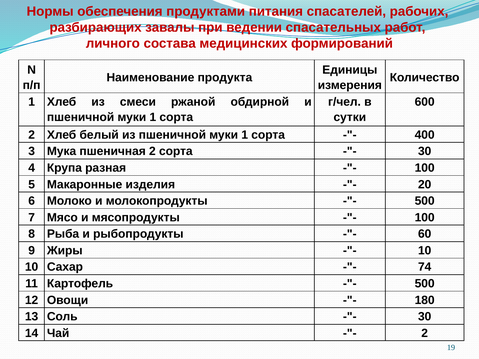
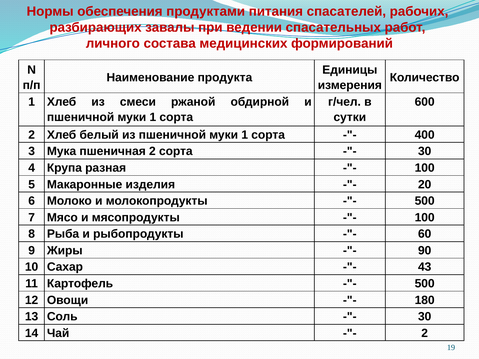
10: 10 -> 90 (425, 251)
74: 74 -> 43 (425, 267)
